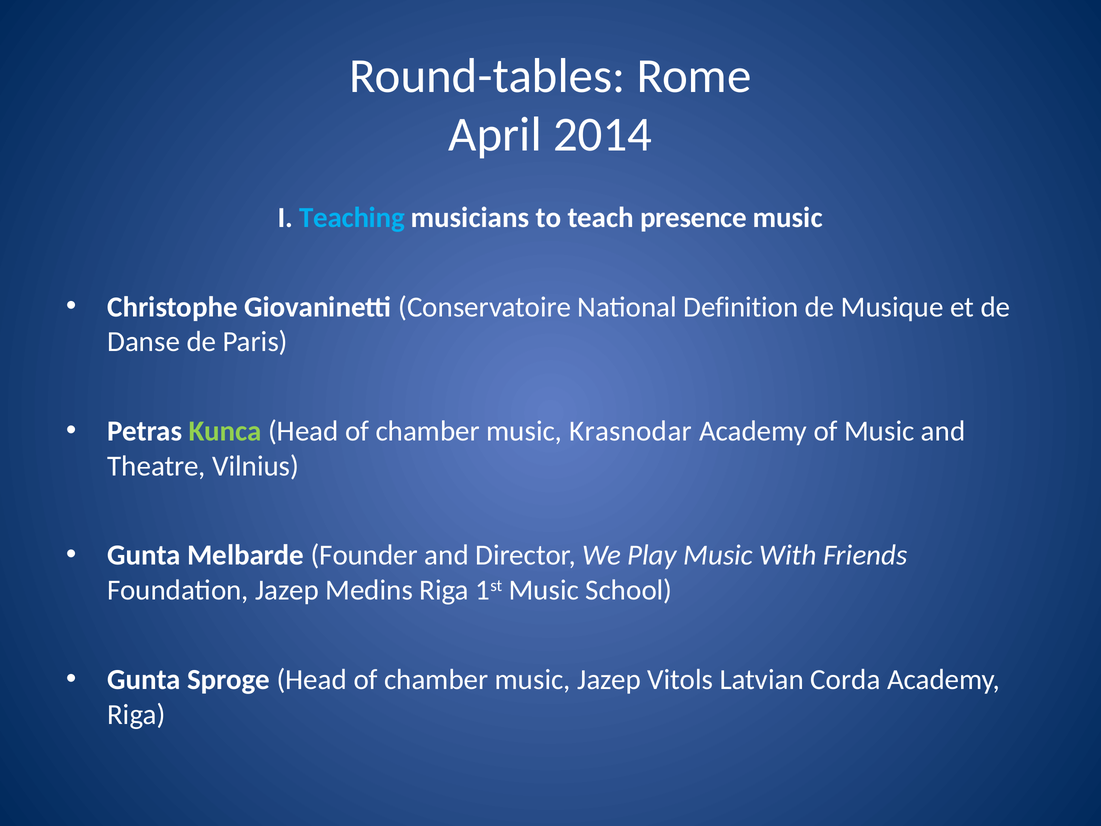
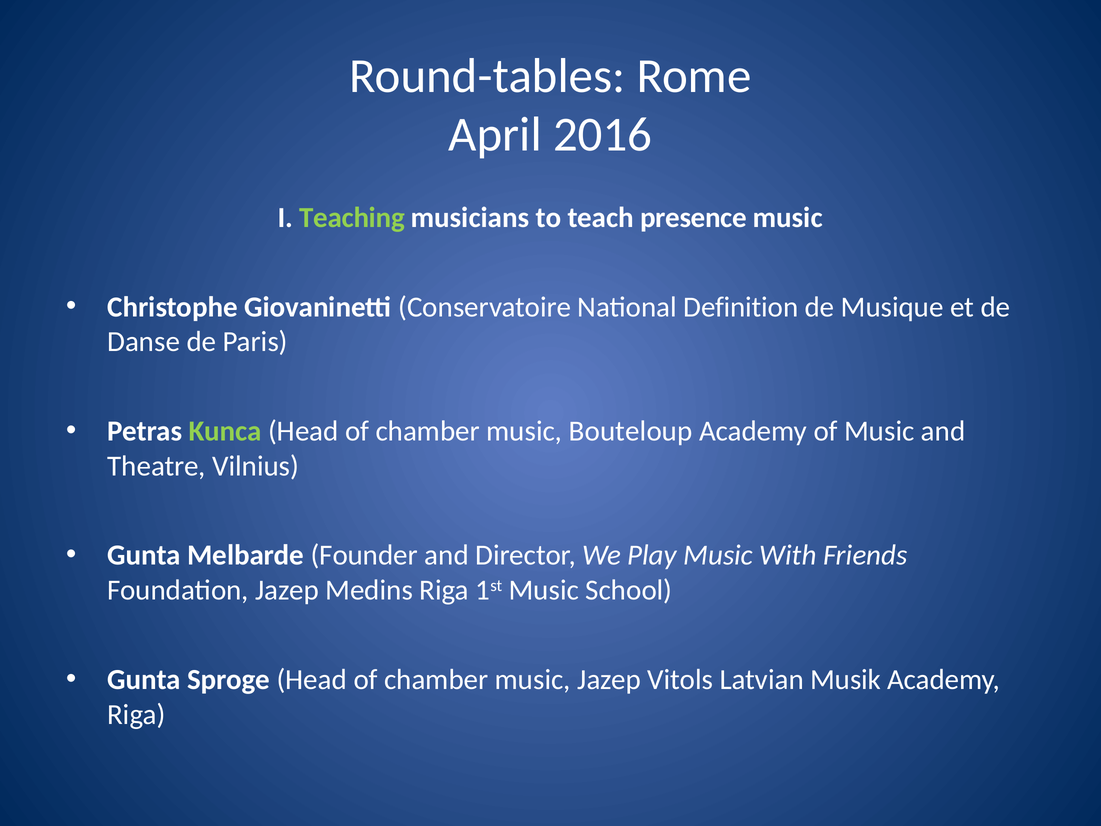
2014: 2014 -> 2016 (603, 135)
Teaching colour: light blue -> light green (352, 218)
Krasnodar: Krasnodar -> Bouteloup (631, 431)
Corda: Corda -> Musik (846, 679)
